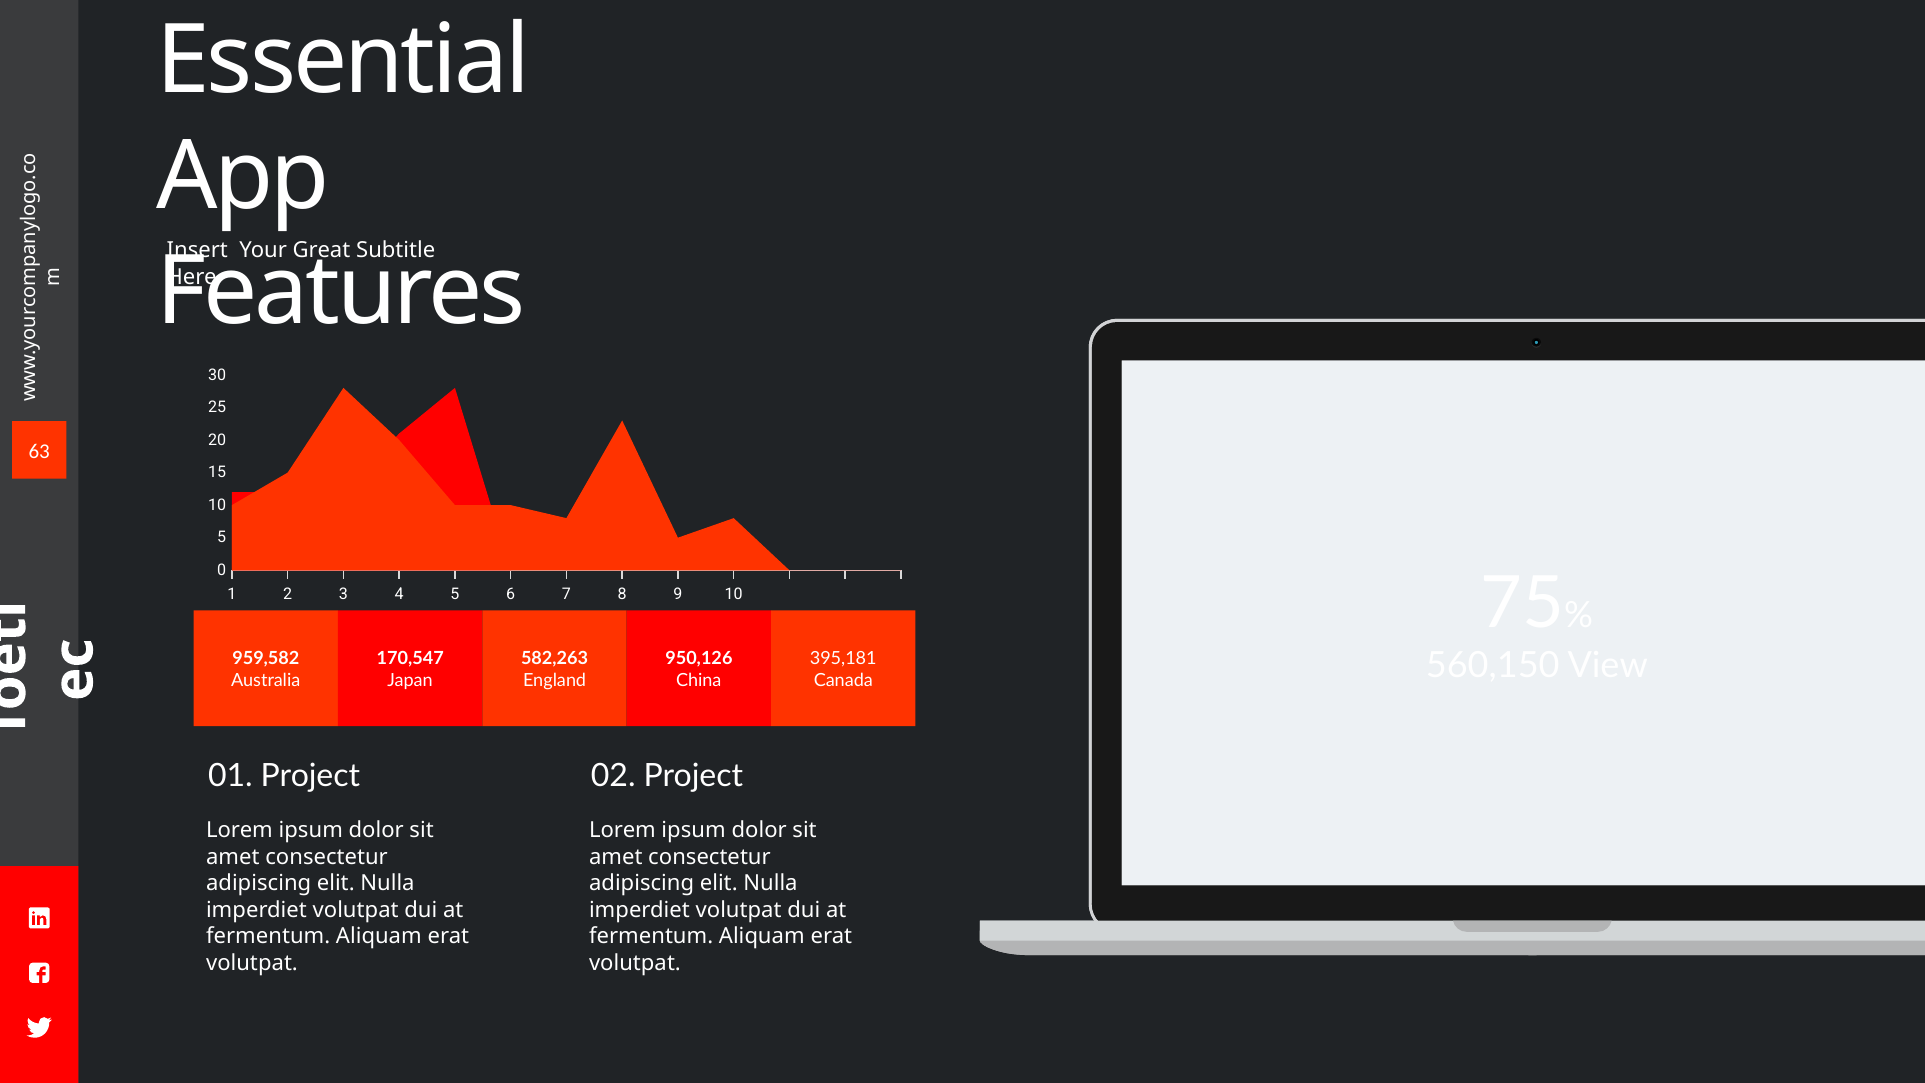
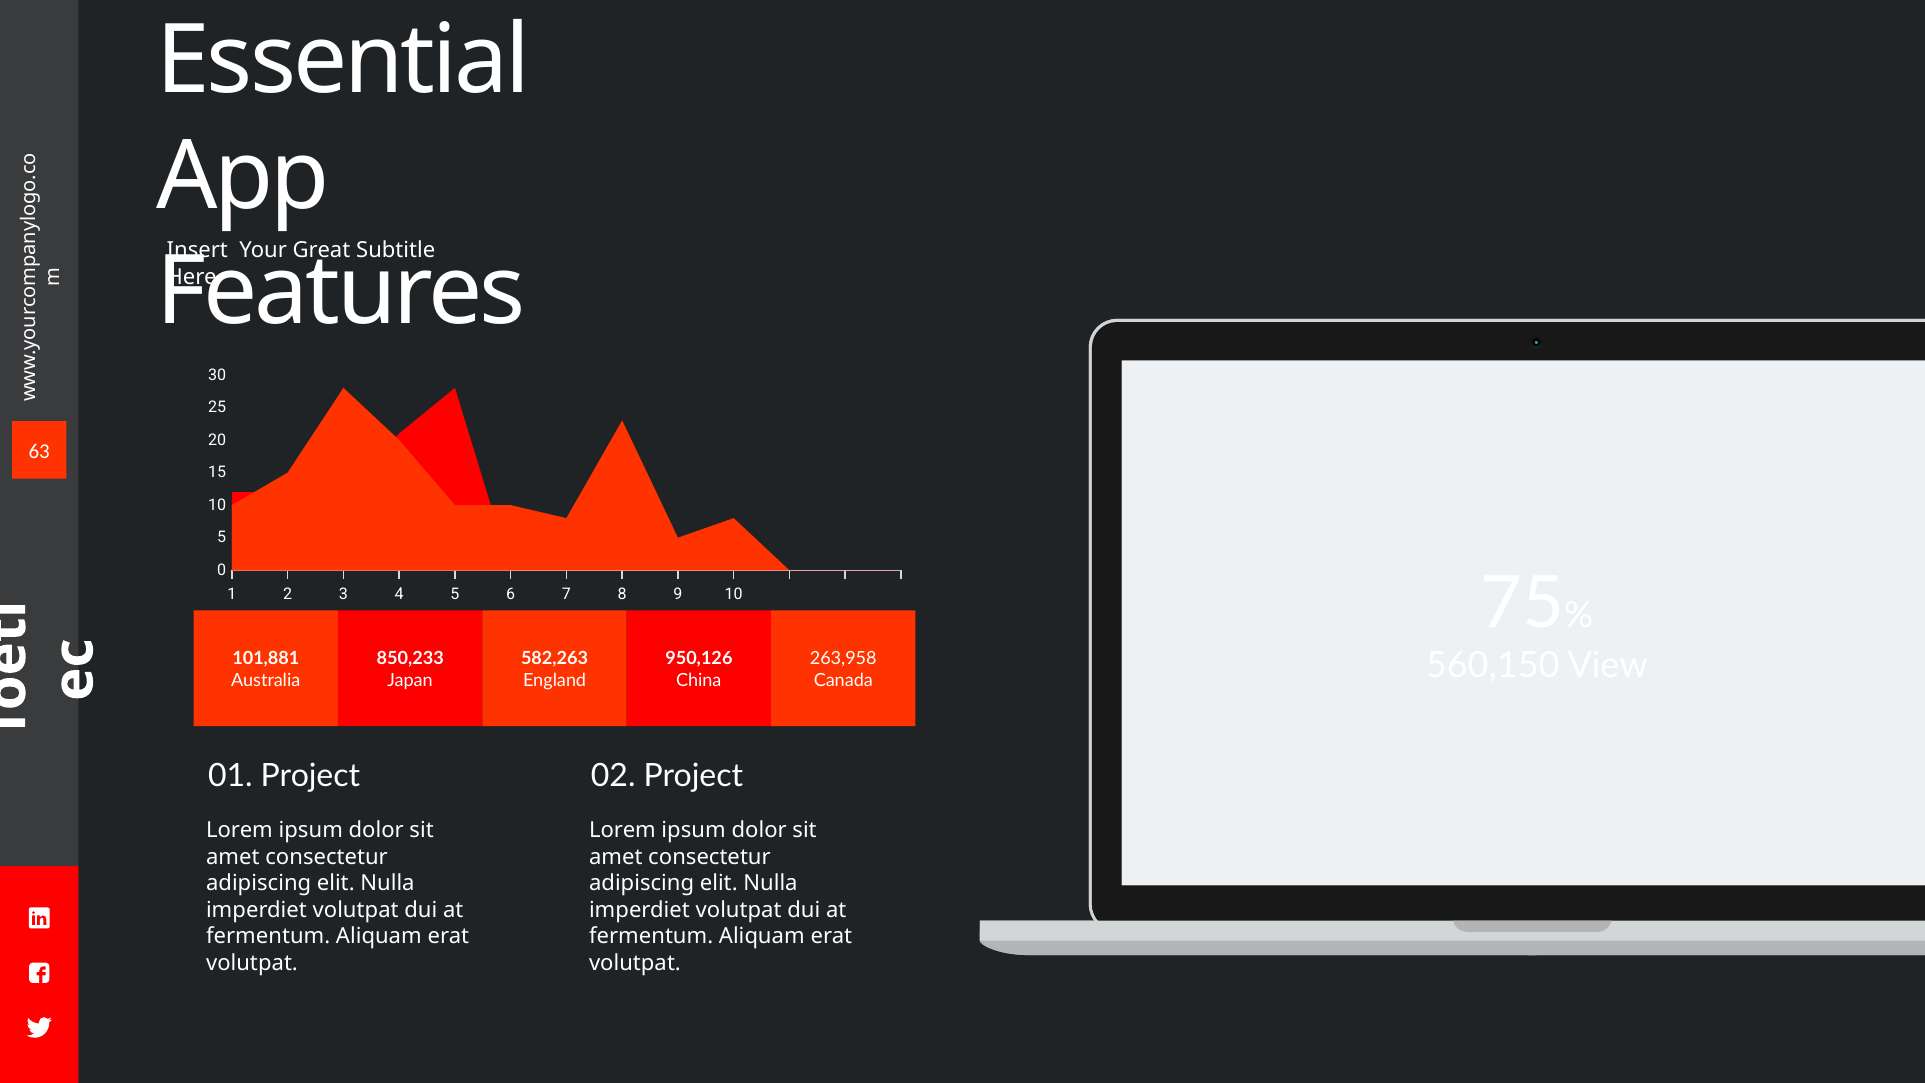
959,582: 959,582 -> 101,881 (266, 659)
170,547: 170,547 -> 850,233 (410, 659)
395,181: 395,181 -> 263,958 (843, 659)
